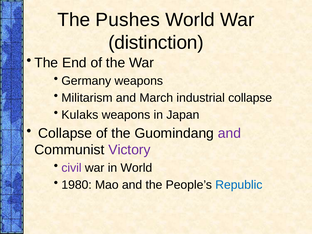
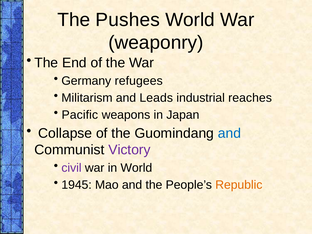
distinction: distinction -> weaponry (156, 43)
Germany weapons: weapons -> refugees (139, 81)
March: March -> Leads (156, 98)
industrial collapse: collapse -> reaches (250, 98)
Kulaks: Kulaks -> Pacific (80, 115)
and colour: purple -> blue (229, 133)
1980: 1980 -> 1945 (77, 185)
Republic colour: blue -> orange (239, 185)
